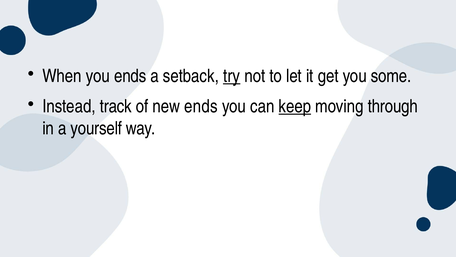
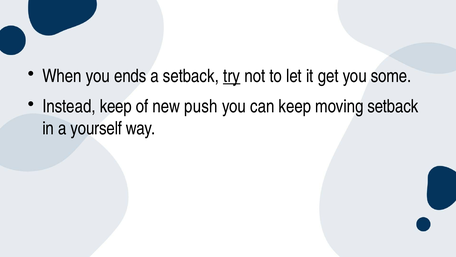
Instead track: track -> keep (116, 106)
new ends: ends -> push (201, 106)
keep underline: present -> none (295, 106)
moving through: through -> setback (393, 106)
